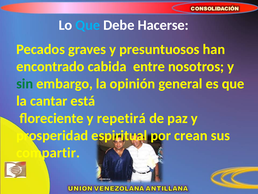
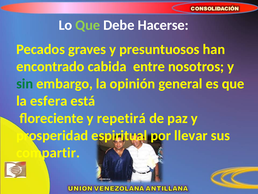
Que colour: light blue -> light green (88, 25)
cantar: cantar -> esfera (49, 101)
crean: crean -> llevar (191, 135)
